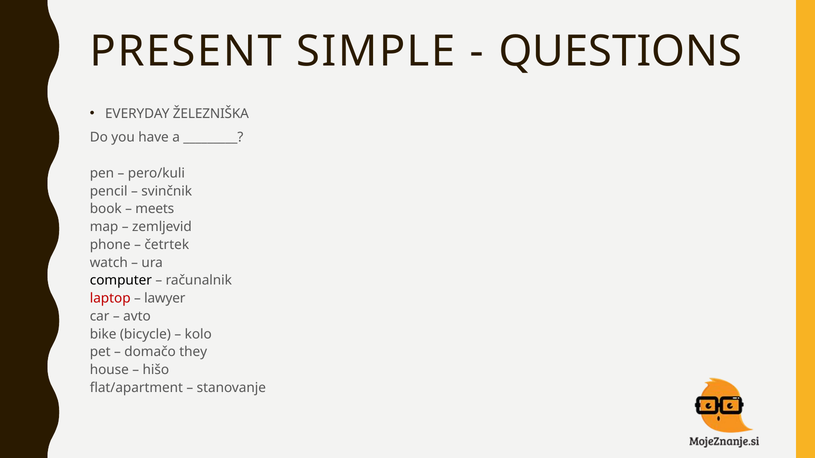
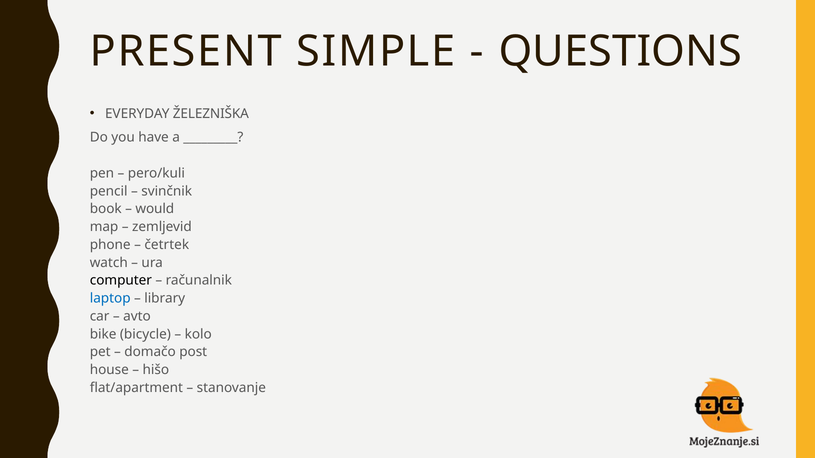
meets: meets -> would (155, 209)
laptop colour: red -> blue (110, 299)
lawyer: lawyer -> library (165, 299)
they: they -> post (193, 352)
